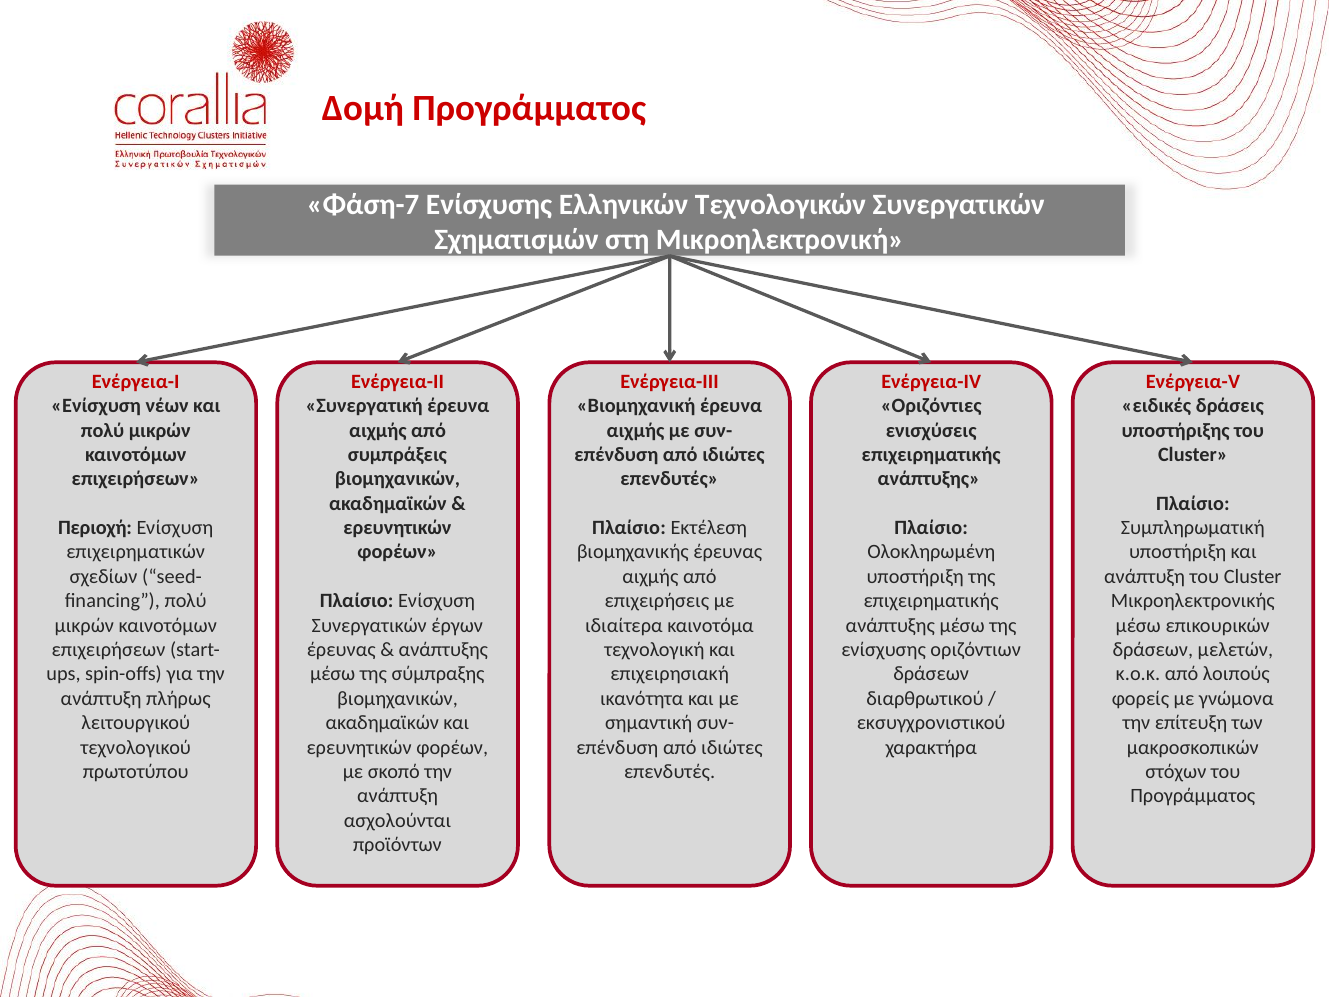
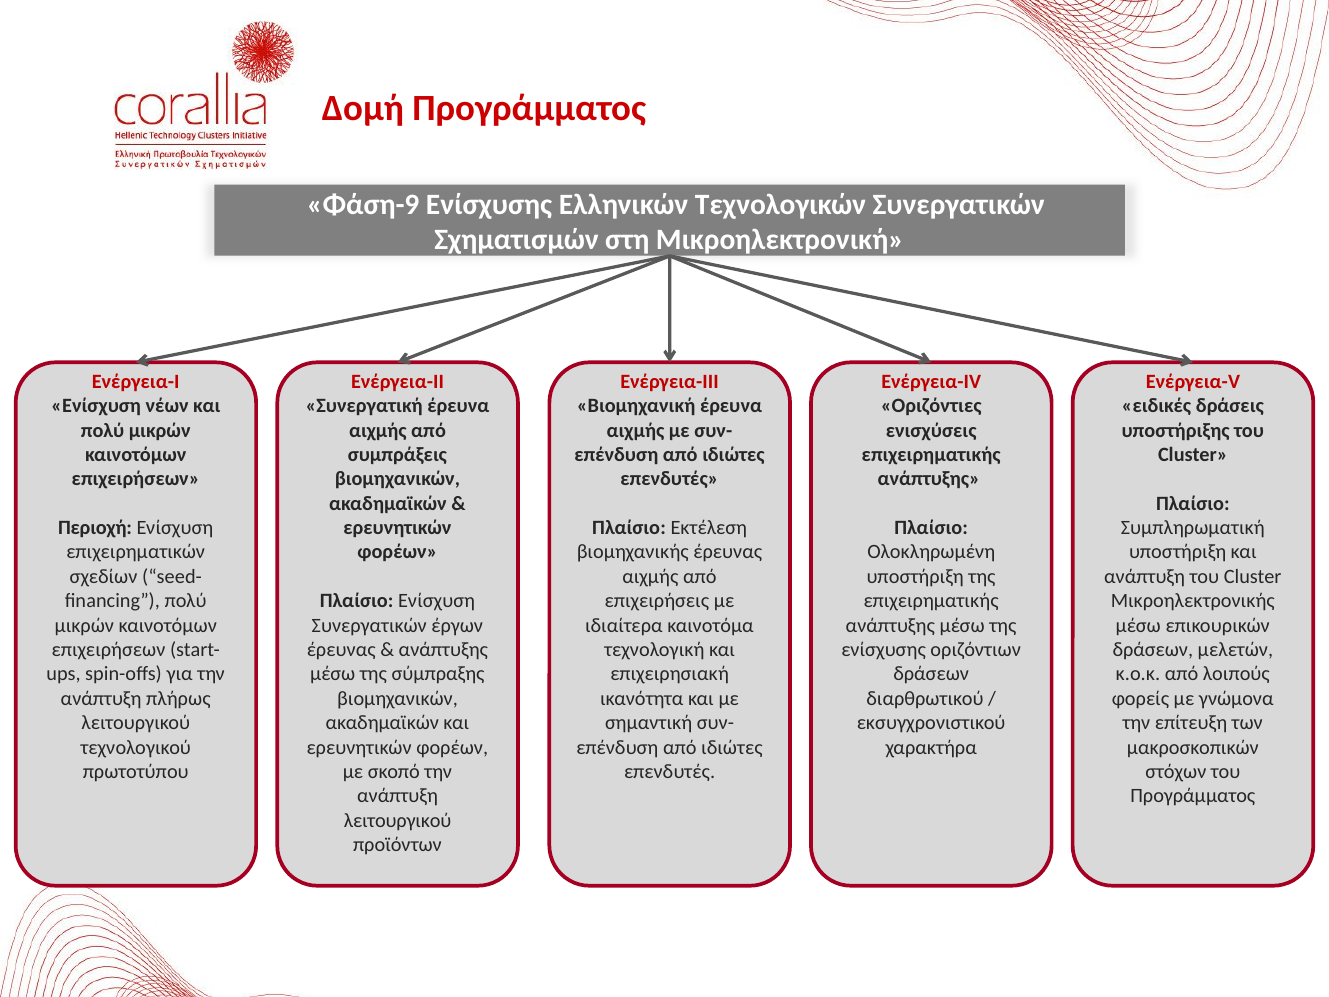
Φάση-7: Φάση-7 -> Φάση-9 (363, 204)
ασχολούνται: ασχολούνται -> λειτουργικού (398, 820)
